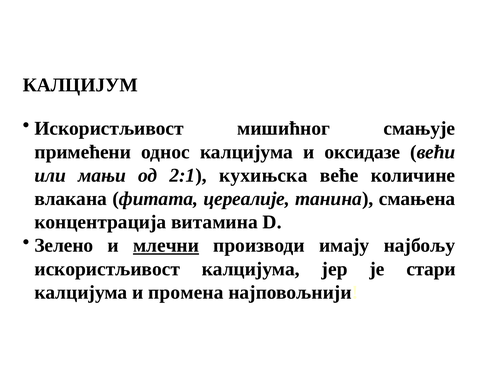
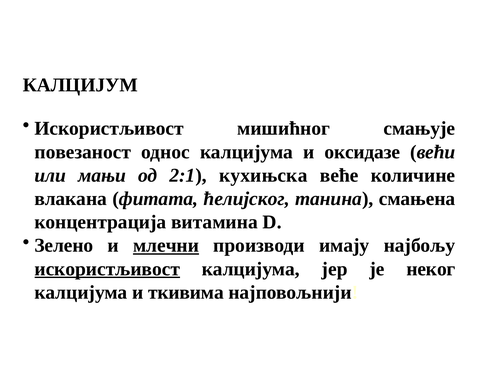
примећени: примећени -> повезаност (83, 152)
цереалије: цереалије -> ћелијског (247, 199)
искористљивост underline: none -> present (107, 269)
стари: стари -> неког (431, 269)
промена: промена -> ткивима (186, 292)
